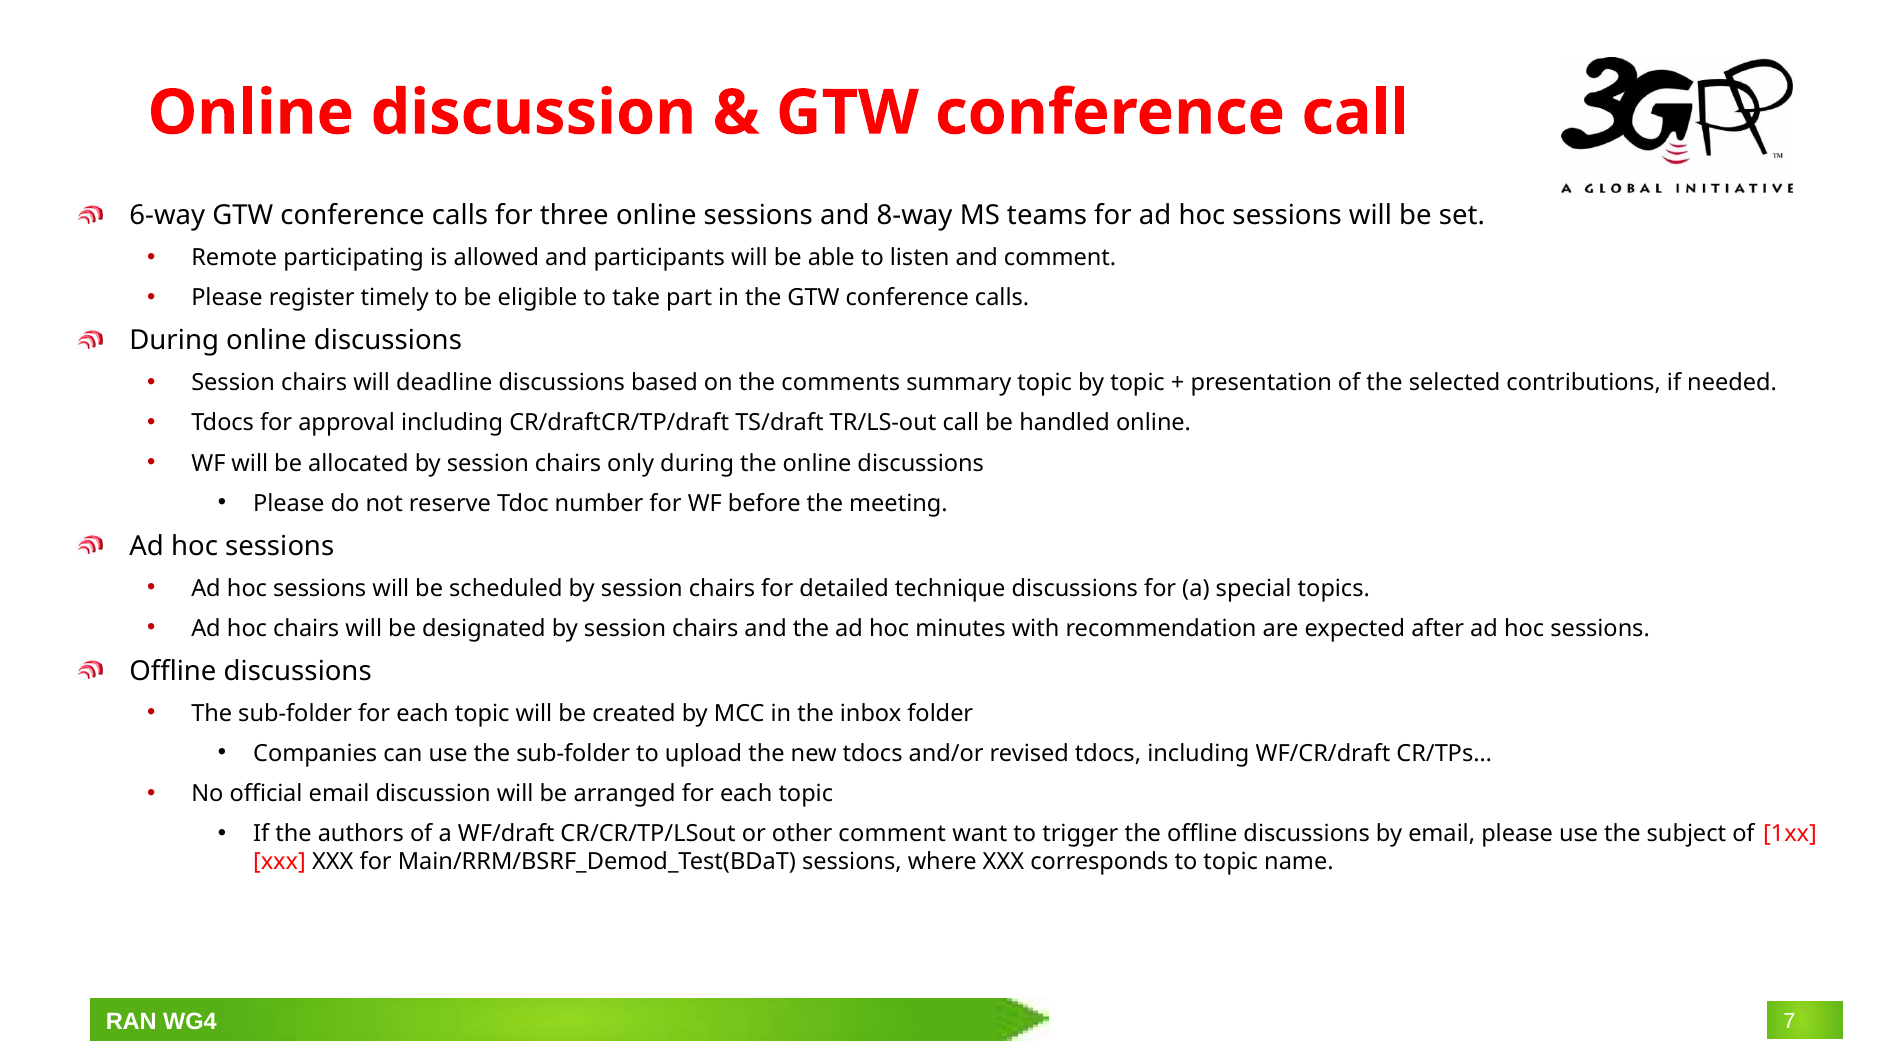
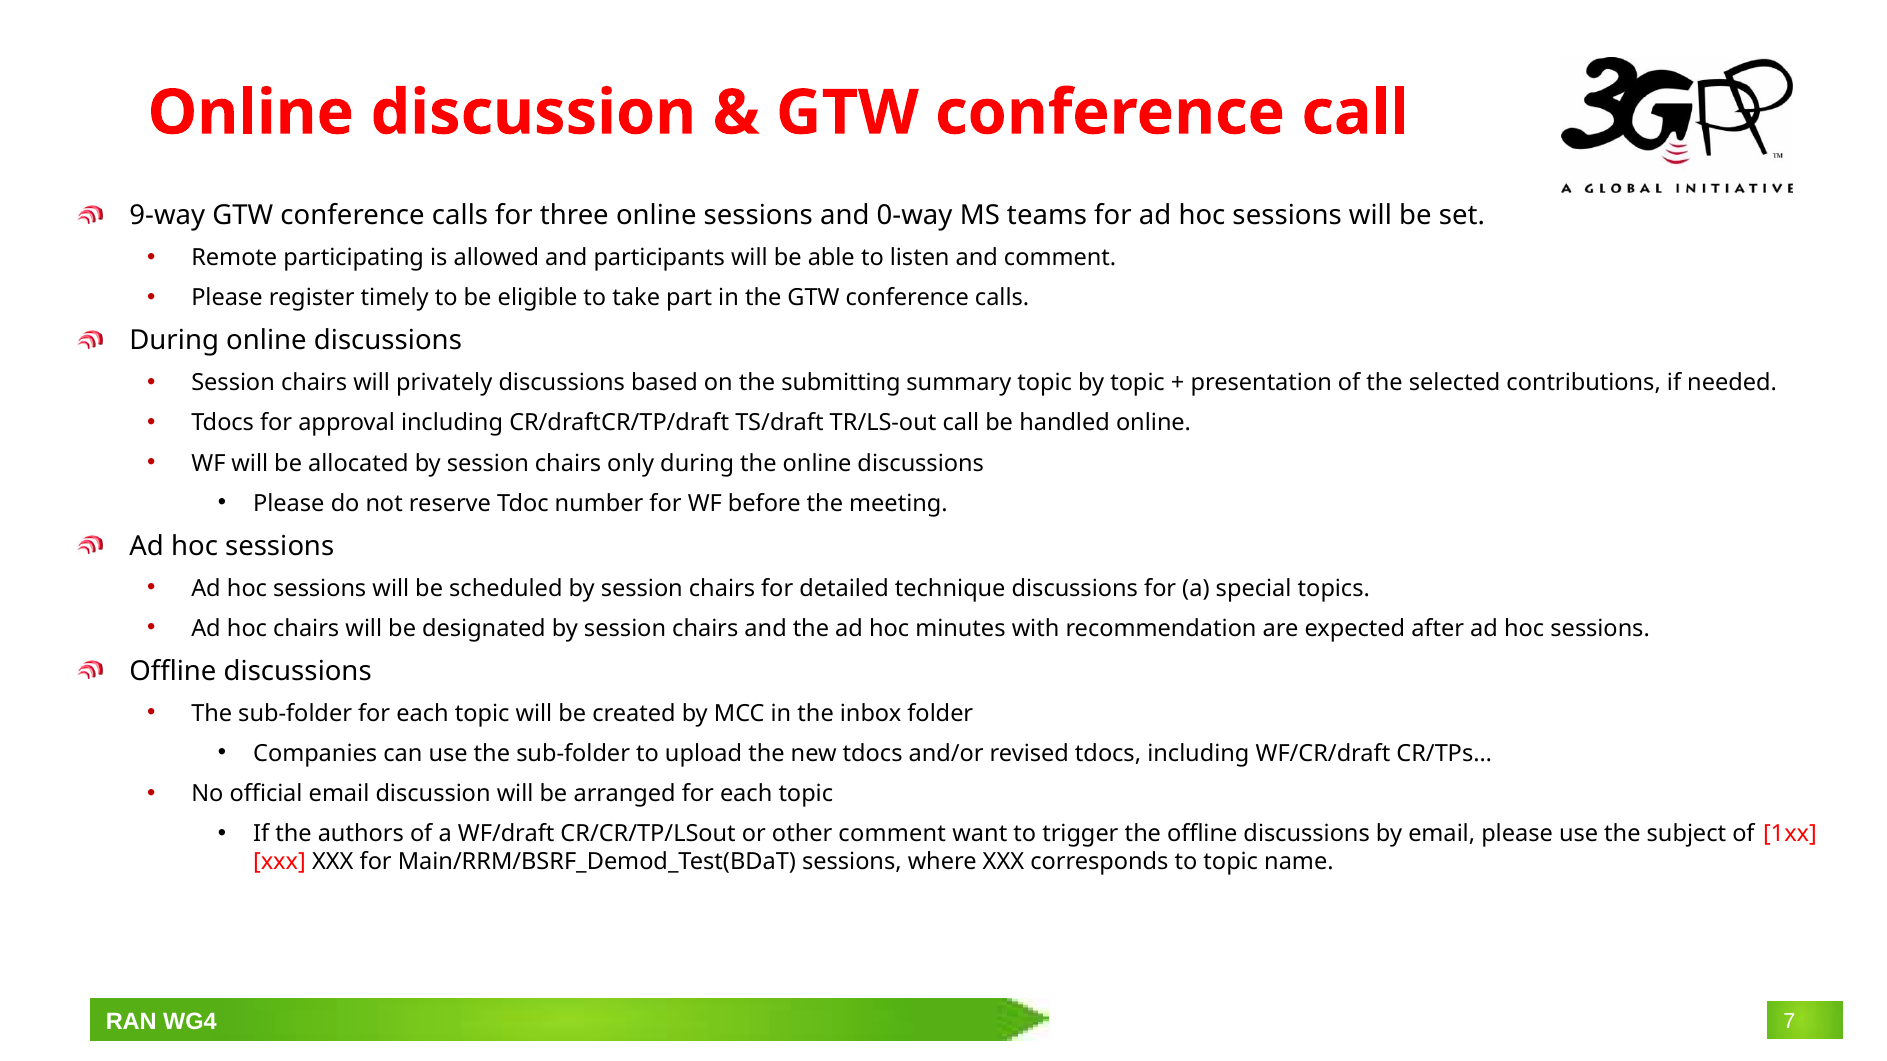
6-way: 6-way -> 9-way (167, 216)
8-way: 8-way -> 0-way (915, 216)
deadline: deadline -> privately (444, 383)
comments: comments -> submitting (841, 383)
